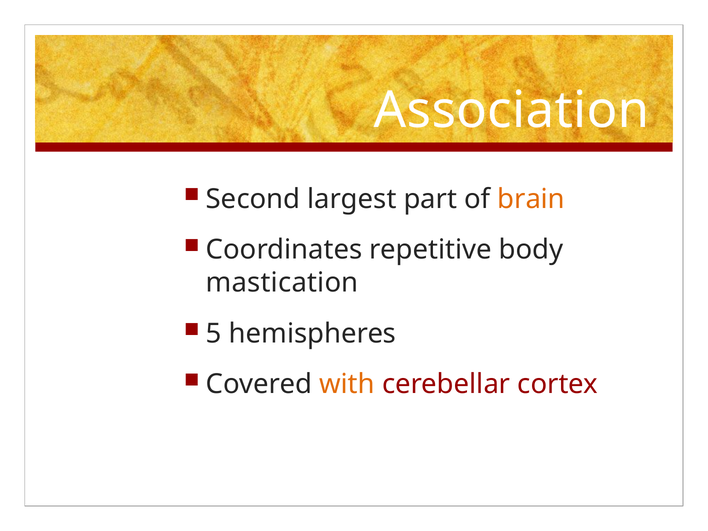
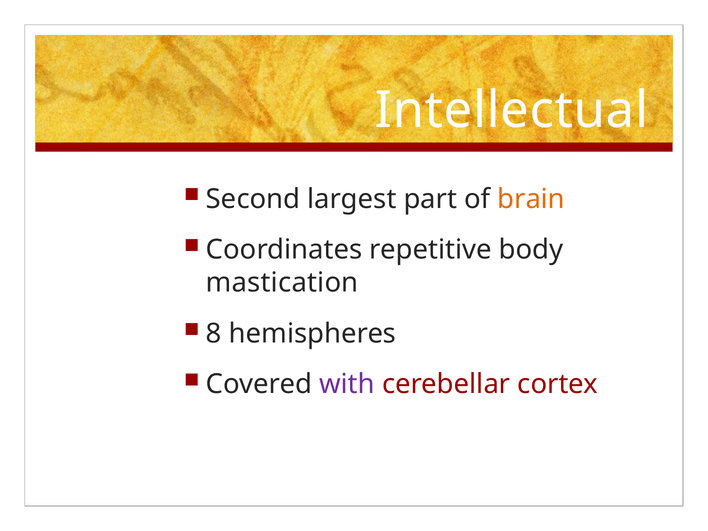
Association: Association -> Intellectual (512, 111)
5: 5 -> 8 (214, 334)
with colour: orange -> purple (347, 384)
